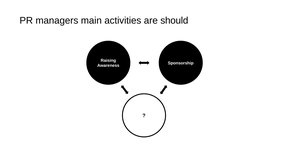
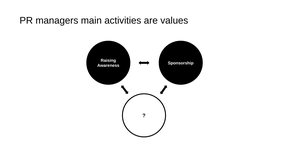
should: should -> values (174, 21)
